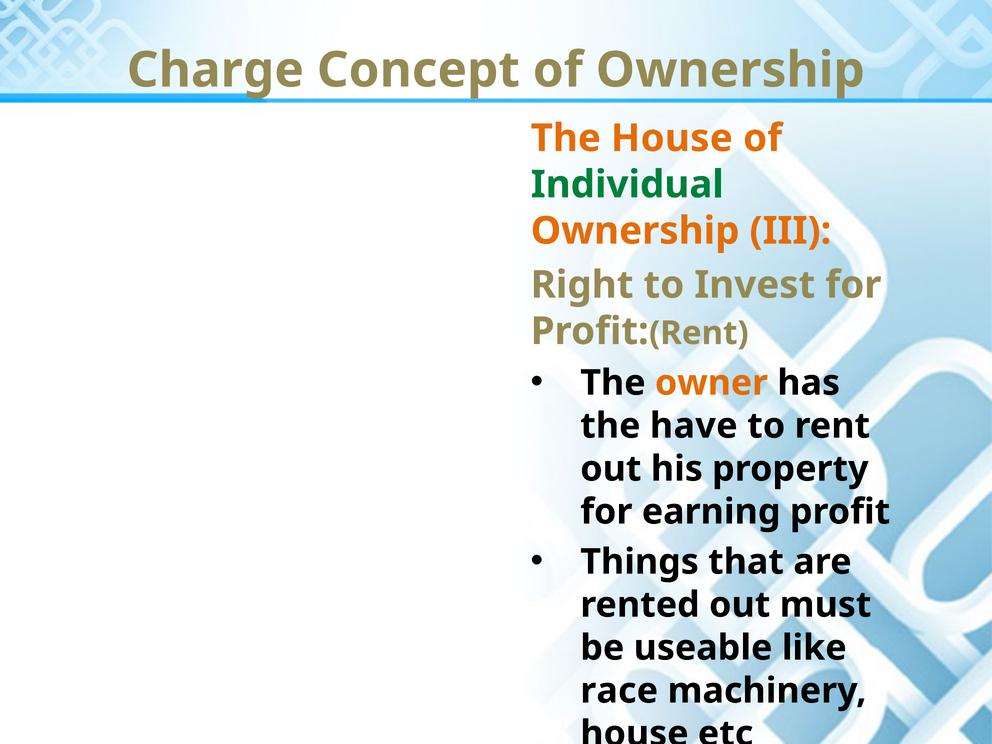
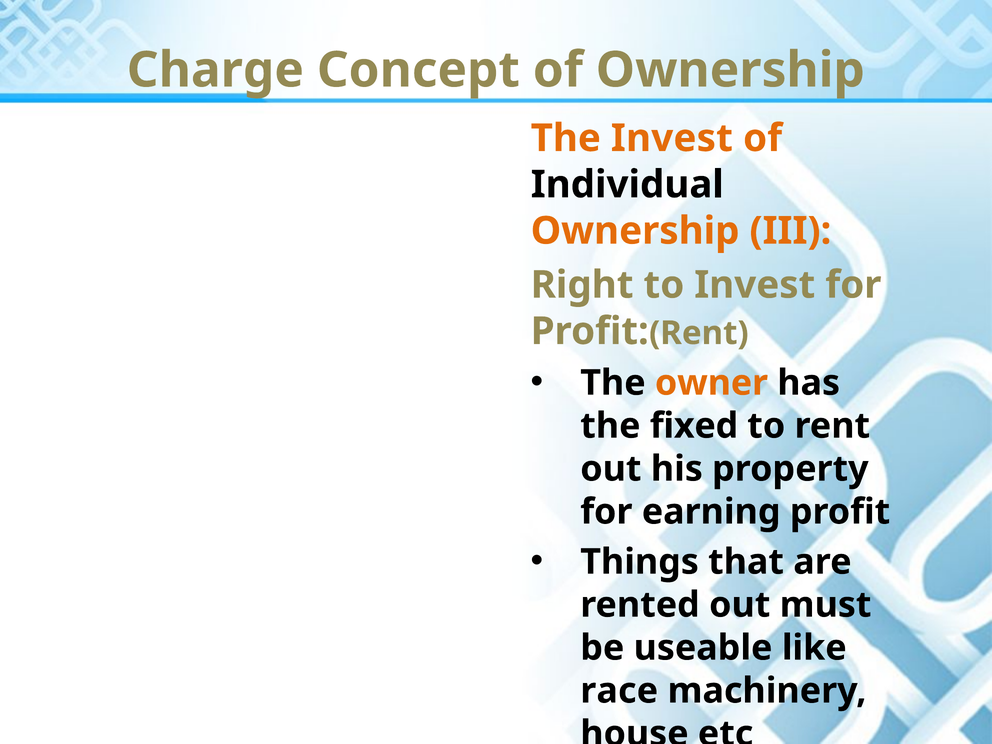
The House: House -> Invest (672, 138)
Individual colour: green -> black (627, 185)
have: have -> fixed (694, 426)
